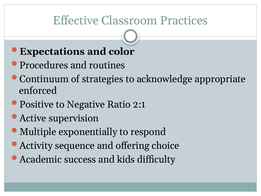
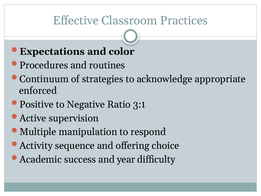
2:1: 2:1 -> 3:1 (139, 104)
exponentially: exponentially -> manipulation (88, 132)
kids: kids -> year (126, 159)
